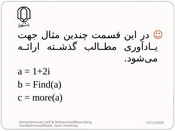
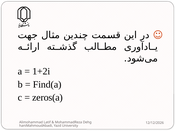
more(a: more(a -> zeros(a (48, 98)
